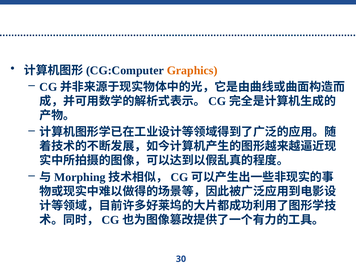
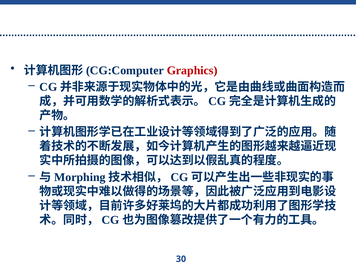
Graphics colour: orange -> red (192, 70)
